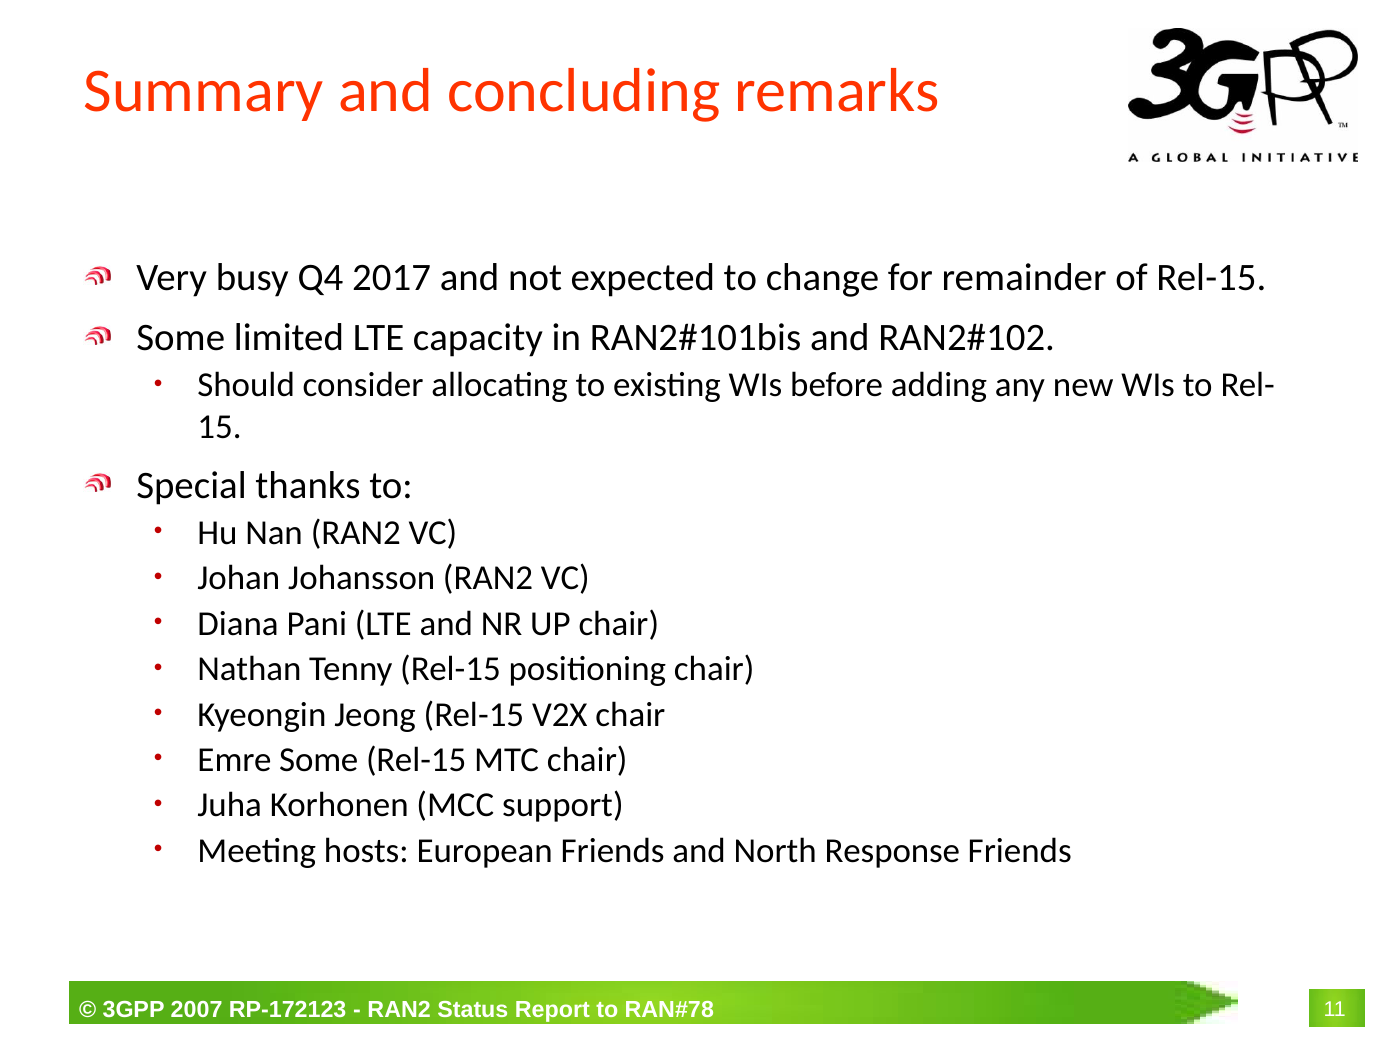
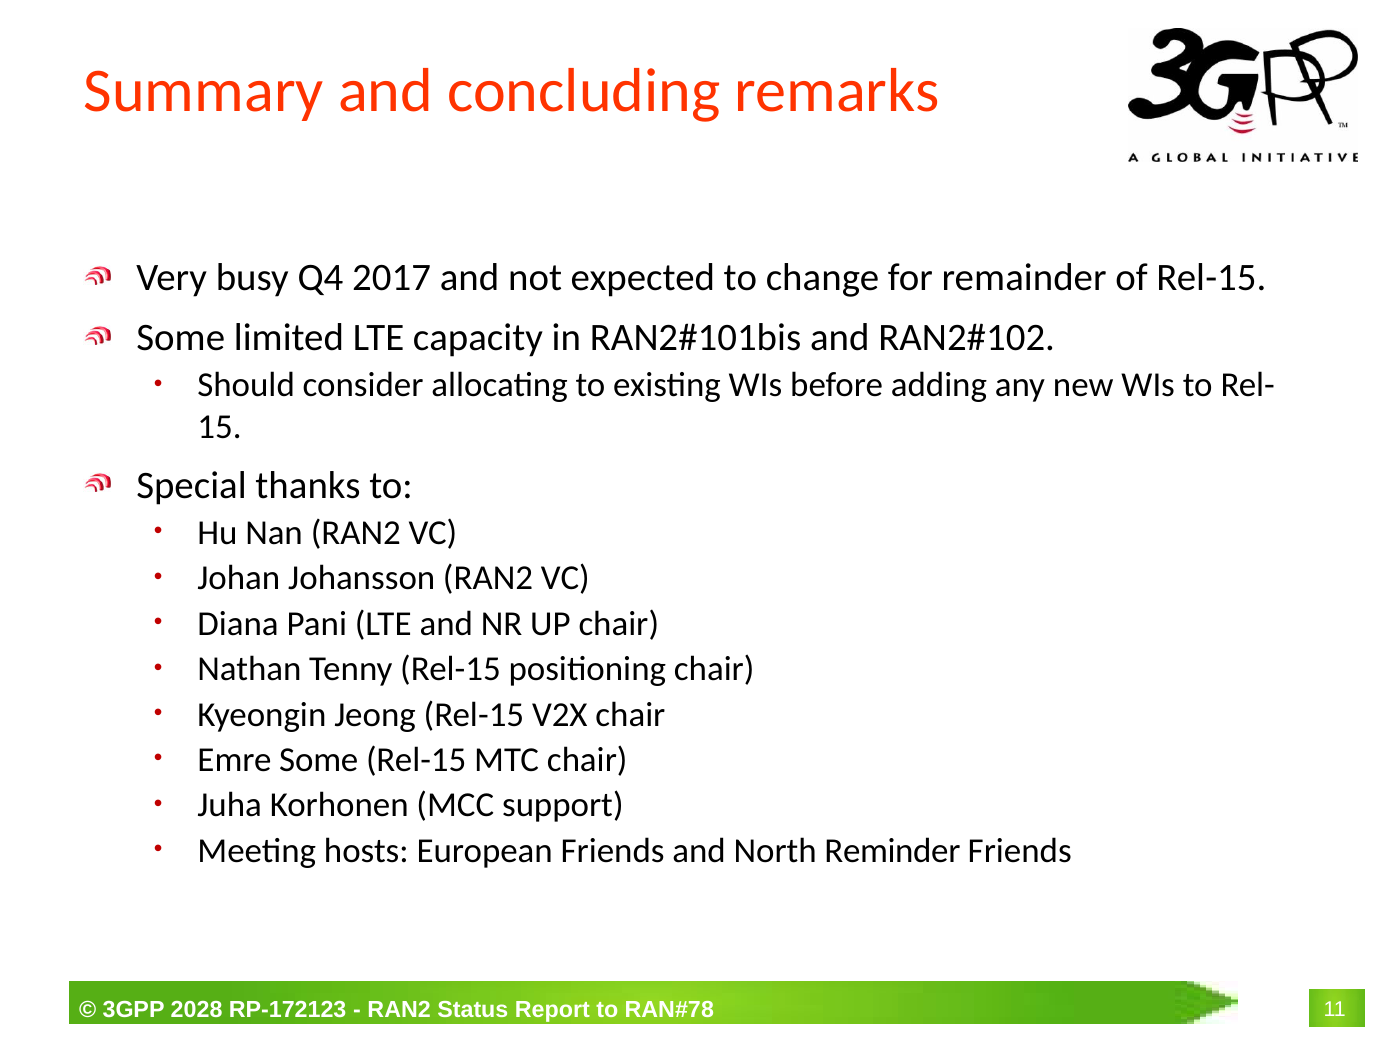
Response: Response -> Reminder (892, 851)
2007: 2007 -> 2028 (197, 1010)
